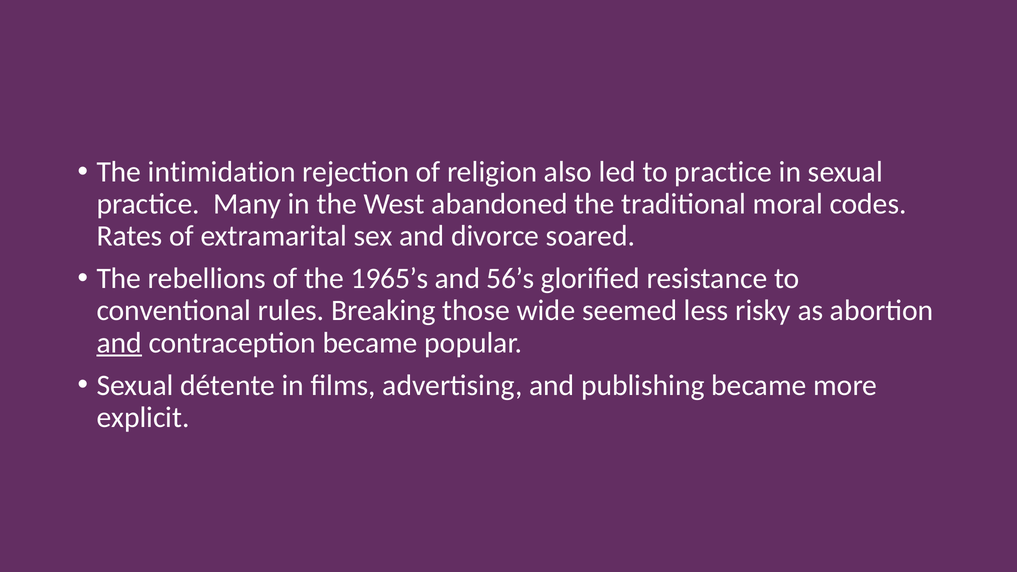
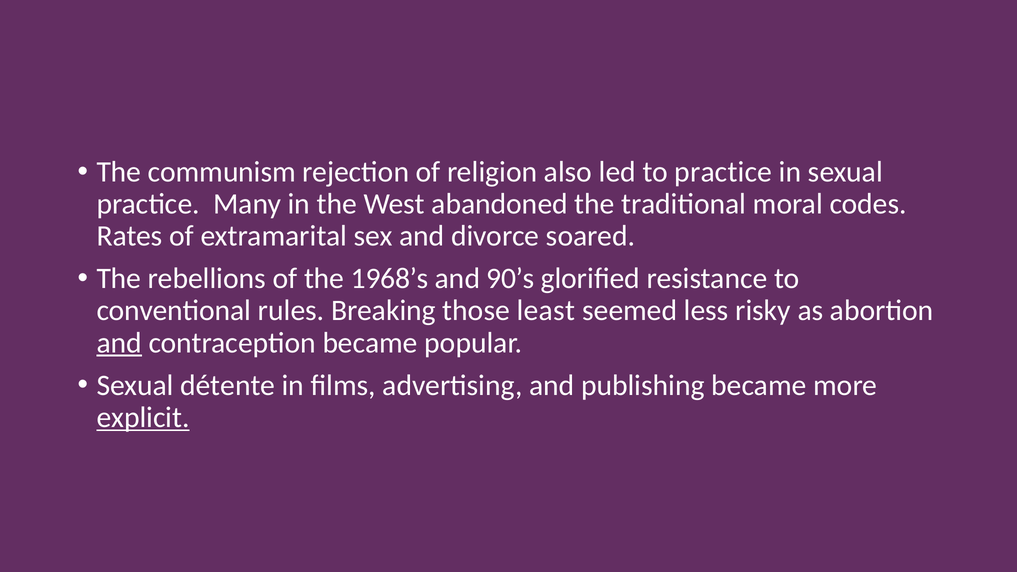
intimidation: intimidation -> communism (222, 172)
1965’s: 1965’s -> 1968’s (390, 279)
56’s: 56’s -> 90’s (510, 279)
wide: wide -> least (546, 311)
explicit underline: none -> present (143, 417)
